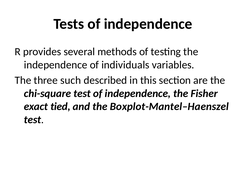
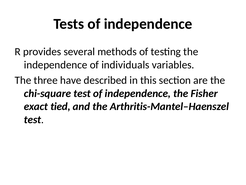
such: such -> have (71, 80)
Boxplot-Mantel–Haenszel: Boxplot-Mantel–Haenszel -> Arthritis-Mantel–Haenszel (169, 106)
